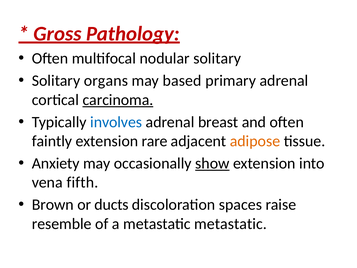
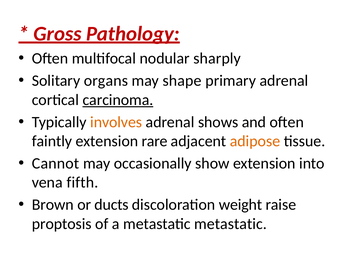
nodular solitary: solitary -> sharply (217, 58)
based: based -> shape (182, 81)
involves colour: blue -> orange (116, 122)
breast: breast -> shows (218, 122)
Anxiety: Anxiety -> Cannot (56, 163)
show underline: present -> none (212, 163)
spaces: spaces -> weight (241, 205)
resemble: resemble -> proptosis (62, 224)
